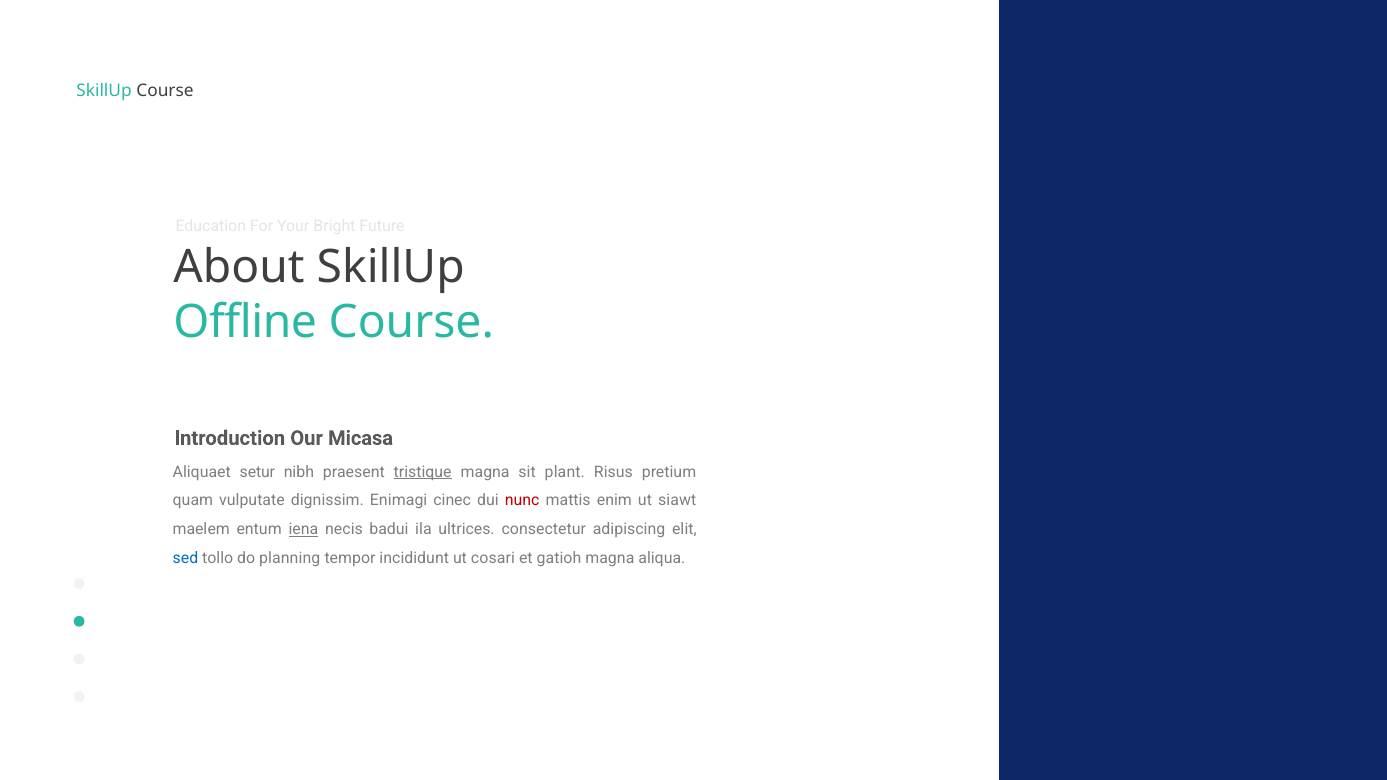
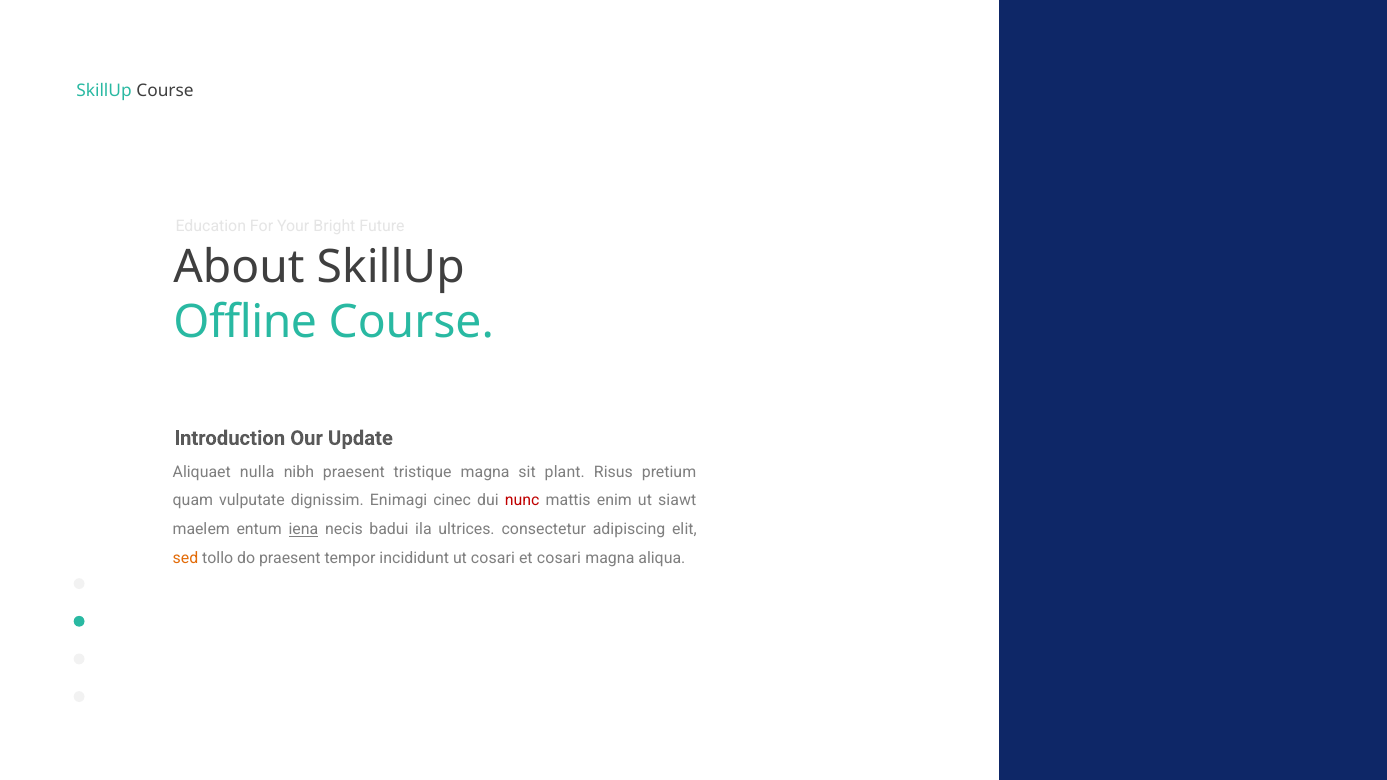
Micasa: Micasa -> Update (360, 438)
setur: setur -> nulla (257, 472)
tristique underline: present -> none (423, 472)
sed colour: blue -> orange (185, 558)
do planning: planning -> praesent (290, 558)
et gatioh: gatioh -> cosari (559, 558)
